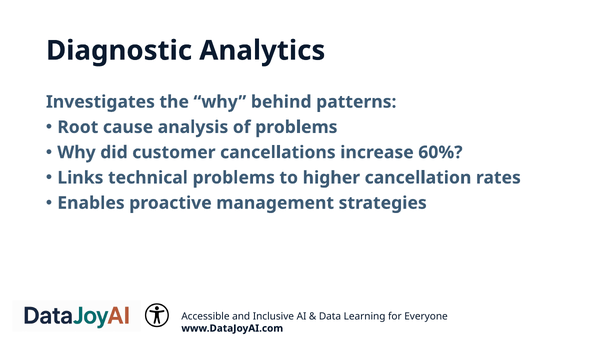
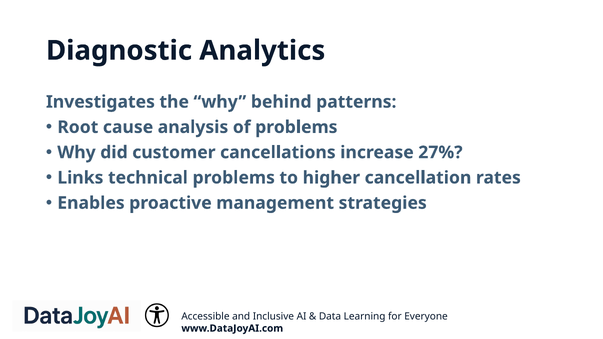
60%: 60% -> 27% (440, 153)
